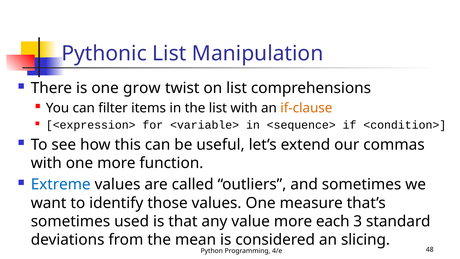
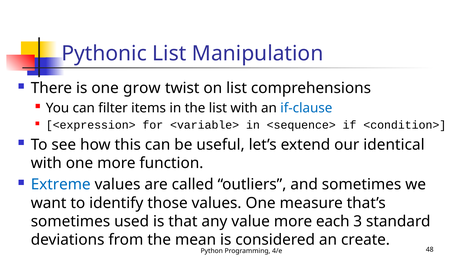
if-clause colour: orange -> blue (306, 108)
commas: commas -> identical (394, 144)
slicing: slicing -> create (365, 240)
